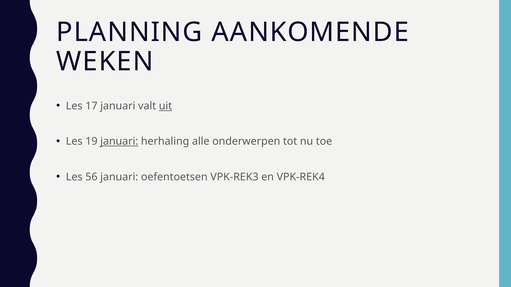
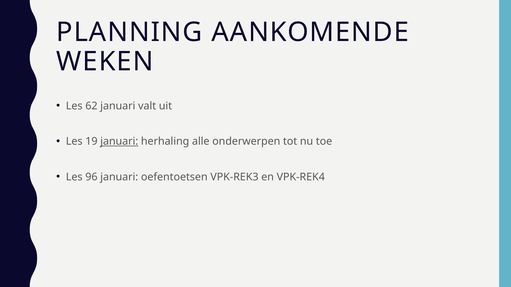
17: 17 -> 62 (91, 106)
uit underline: present -> none (166, 106)
56: 56 -> 96 (91, 177)
